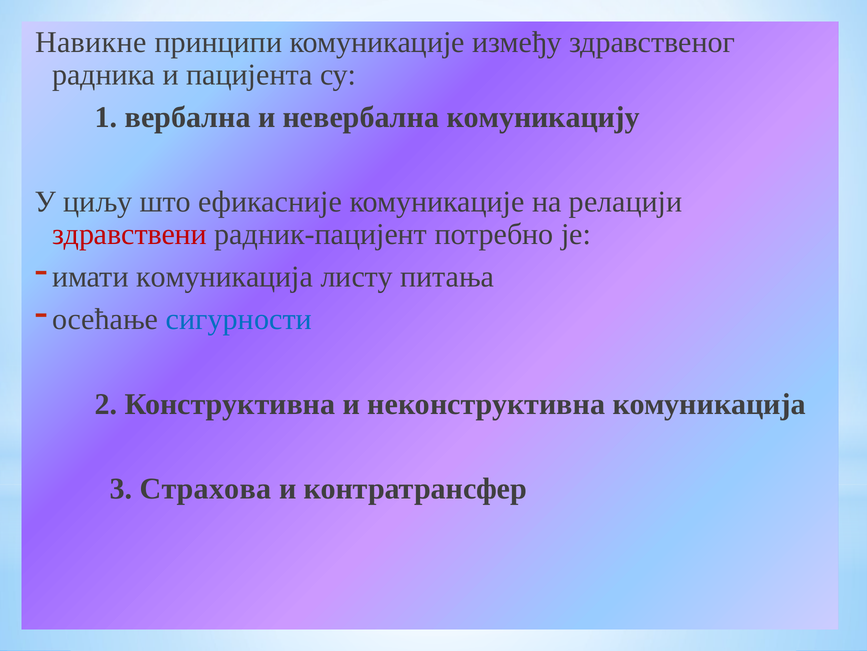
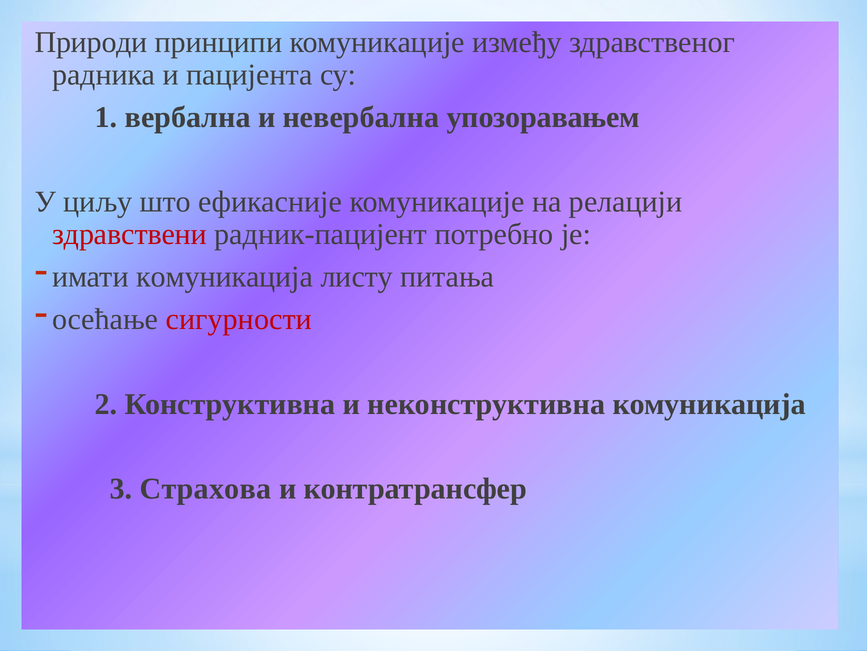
Навикне: Навикне -> Природи (91, 42)
комуникацију: комуникацију -> упозоравањем (543, 117)
сигурности colour: blue -> red (239, 319)
